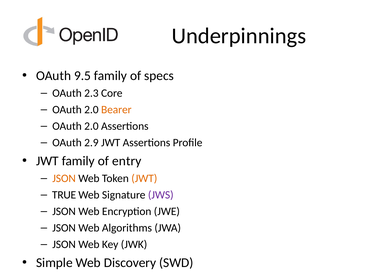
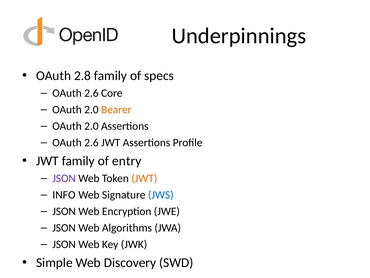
9.5: 9.5 -> 2.8 (82, 76)
2.3: 2.3 -> 2.6 (91, 93)
2.9: 2.9 -> 2.6 (91, 142)
JSON colour: orange -> purple (64, 178)
TRUE: TRUE -> INFO (64, 195)
JWS colour: purple -> blue (161, 195)
